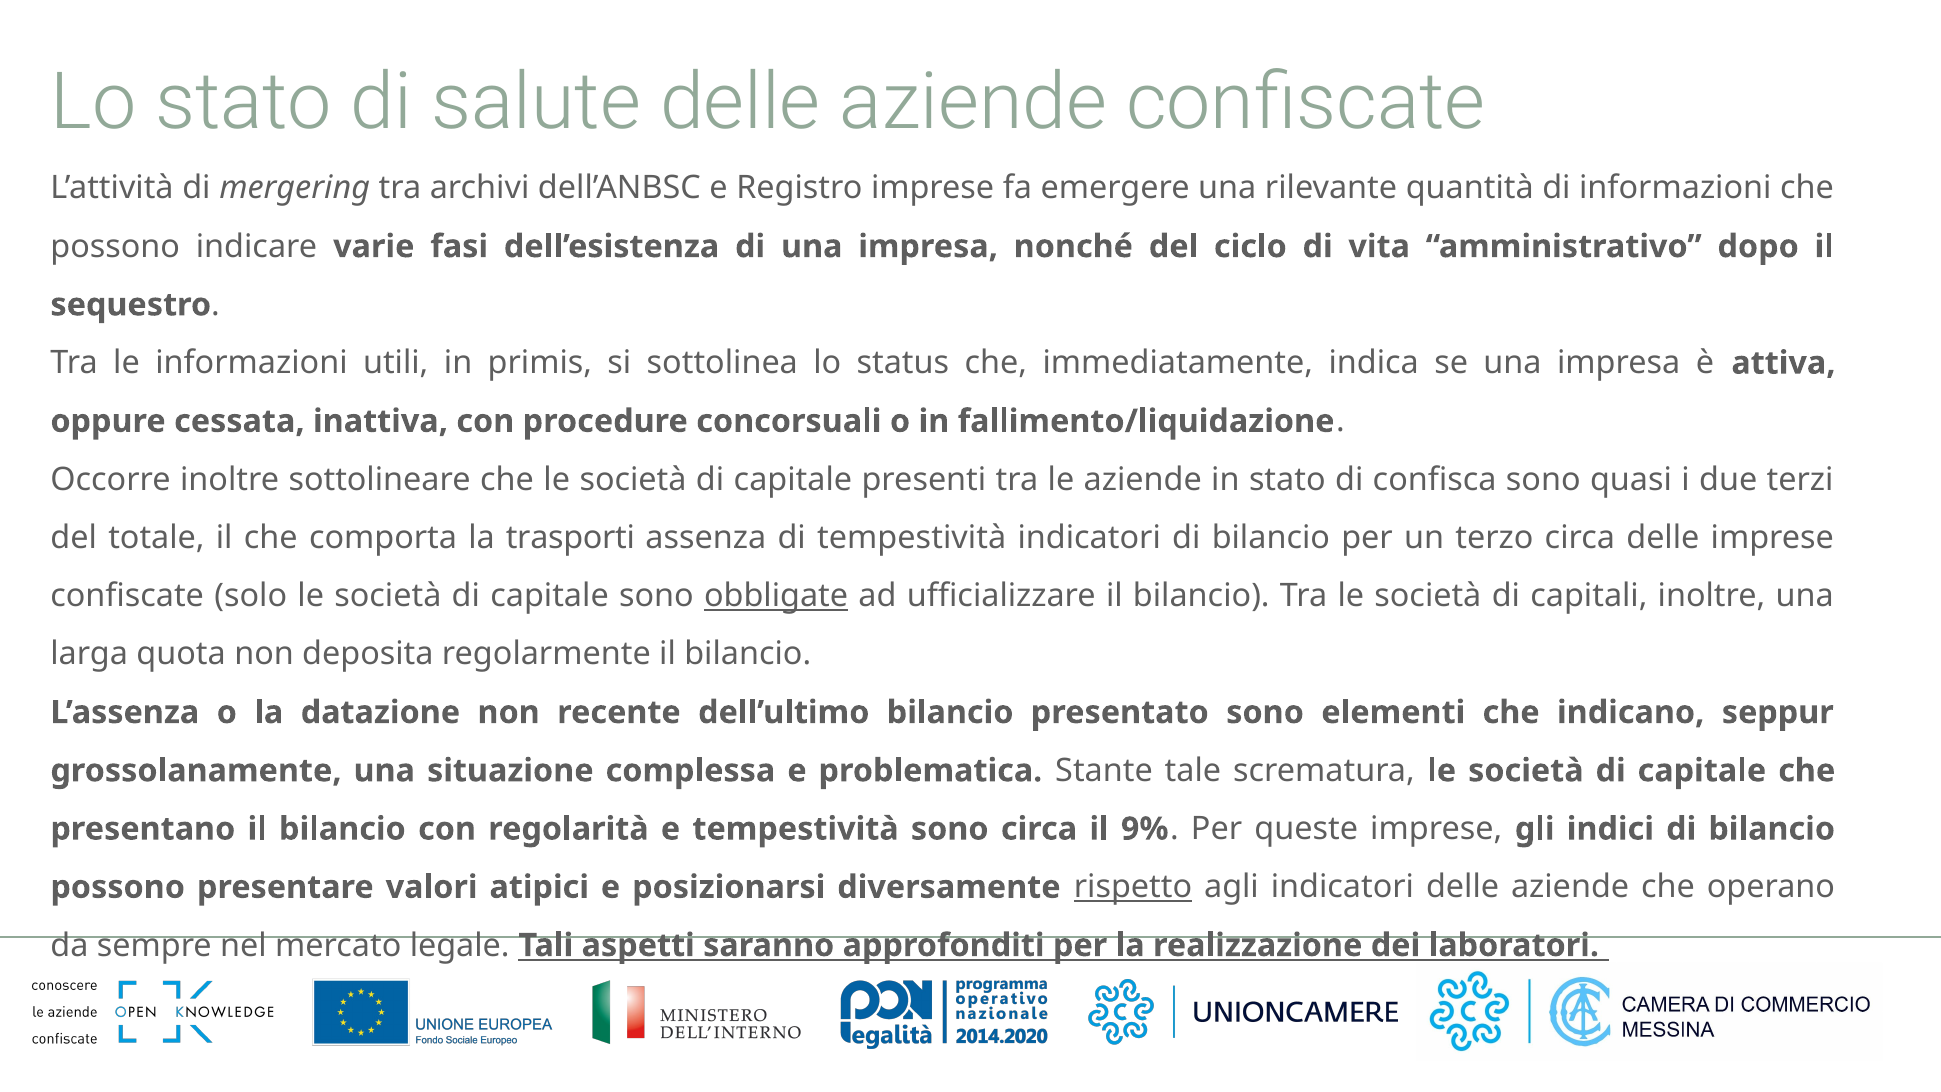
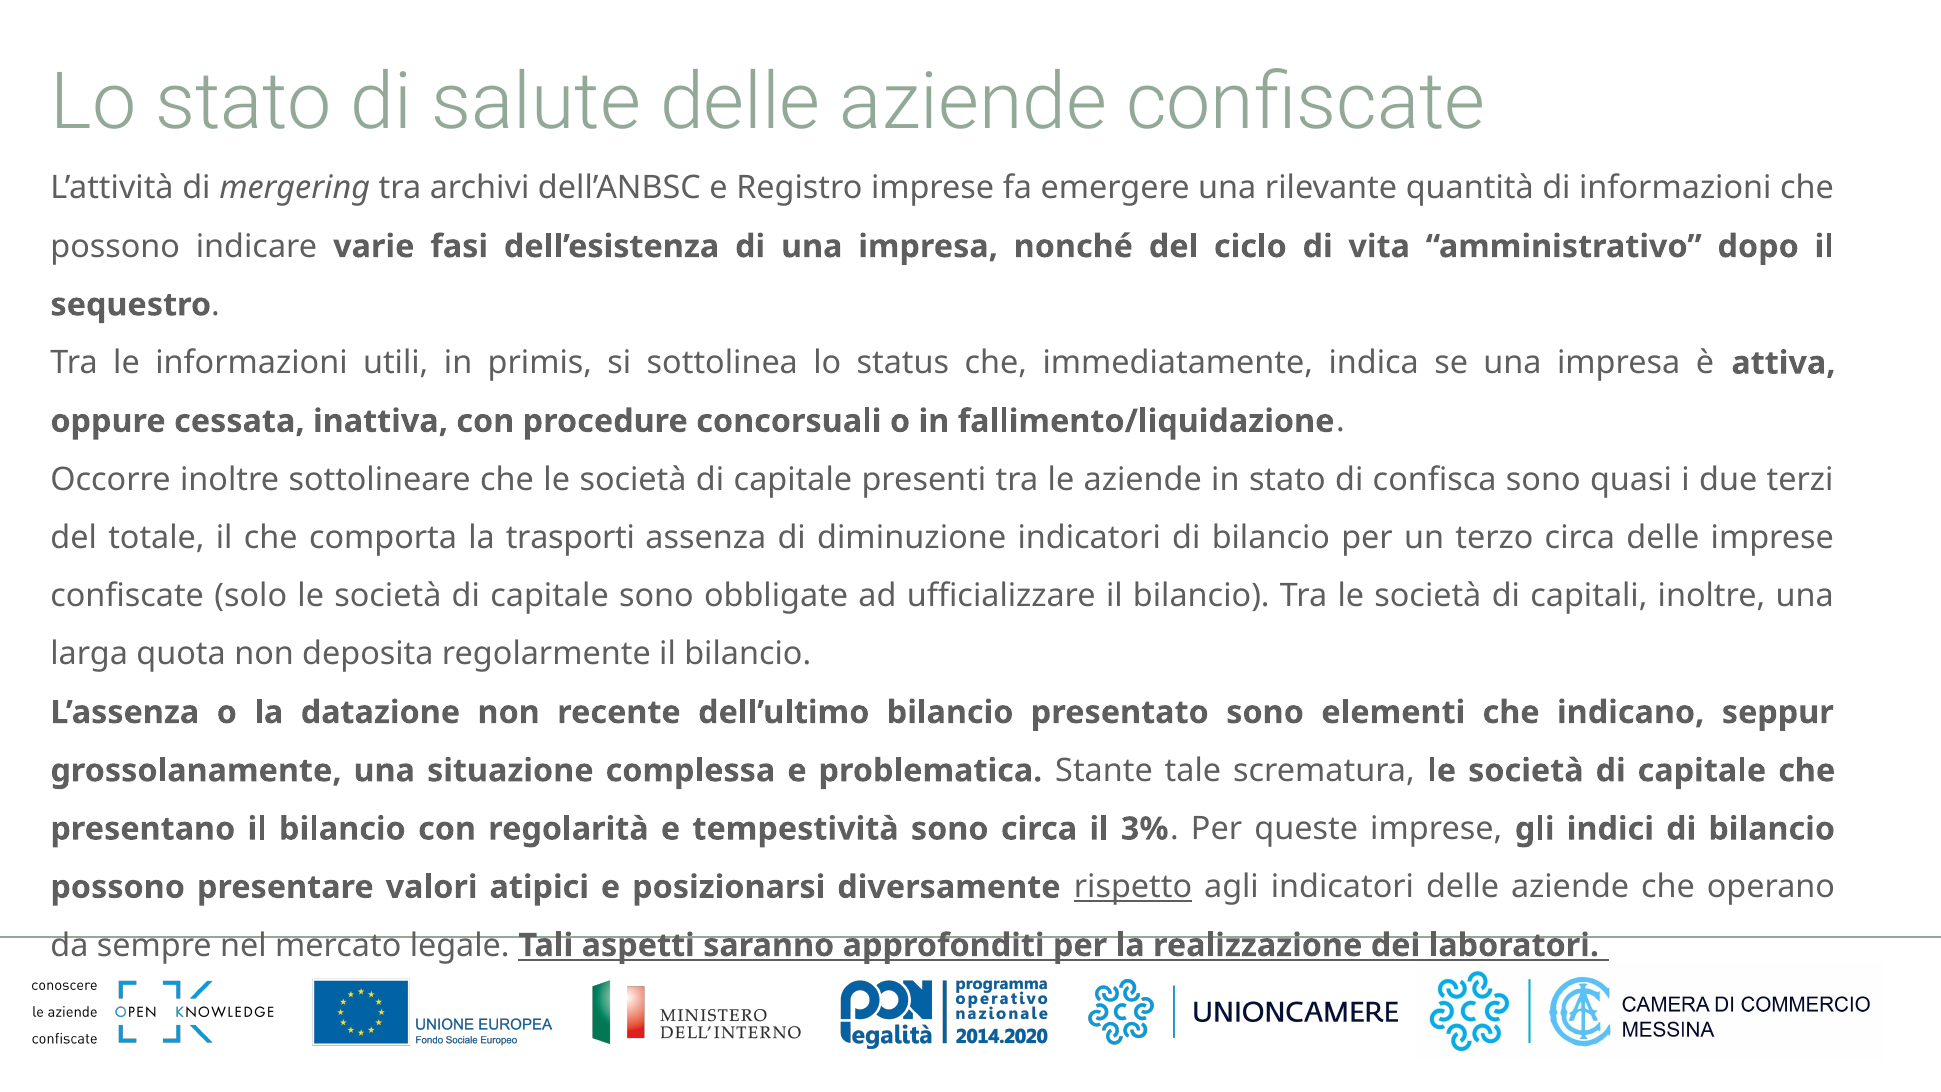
di tempestività: tempestività -> diminuzione (912, 538)
obbligate underline: present -> none (776, 596)
9%: 9% -> 3% (1145, 829)
